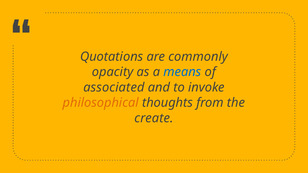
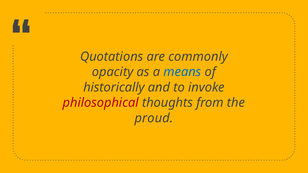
associated: associated -> historically (114, 88)
philosophical colour: orange -> red (101, 103)
create: create -> proud (154, 118)
